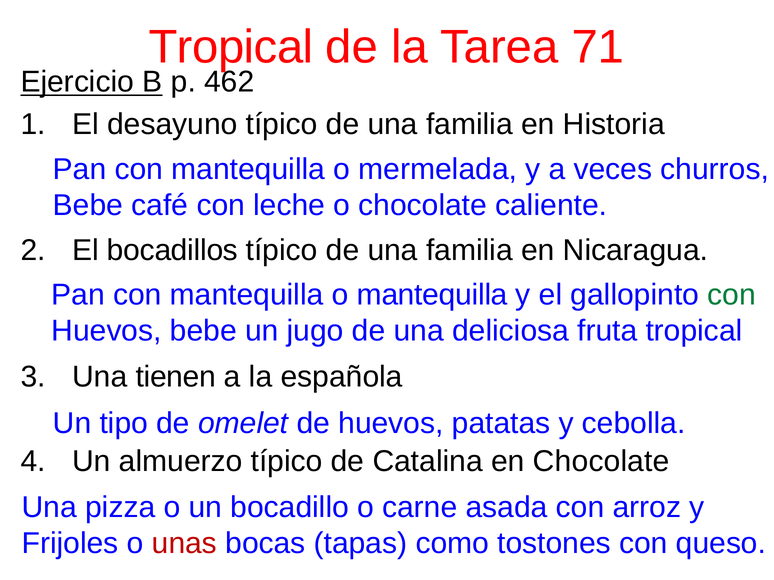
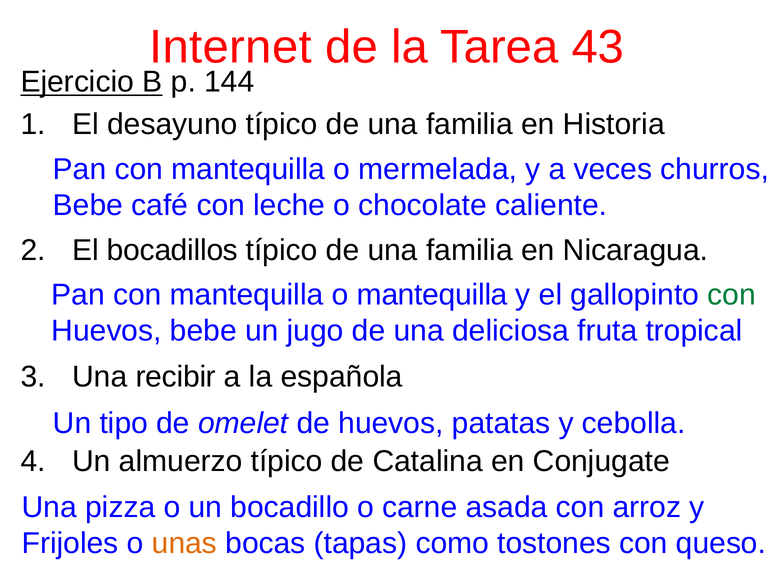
Tropical: Tropical -> Internet (231, 47)
71: 71 -> 43 (598, 47)
462: 462 -> 144 (229, 82)
tienen: tienen -> recibir (176, 377)
en Chocolate: Chocolate -> Conjugate (601, 462)
unas colour: red -> orange (184, 544)
